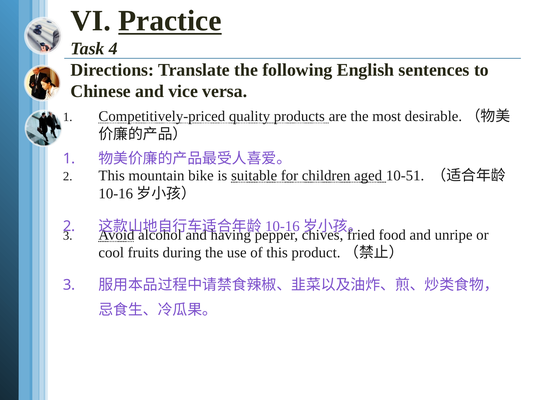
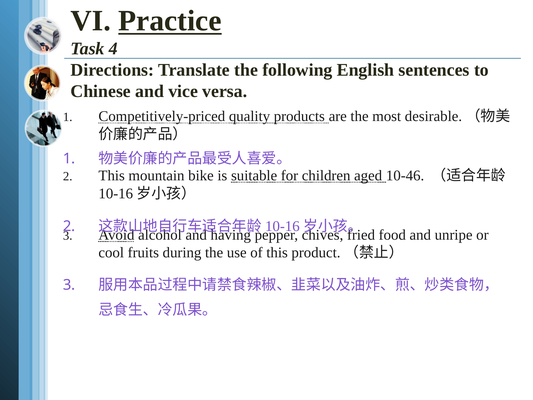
10-51: 10-51 -> 10-46 (405, 176)
